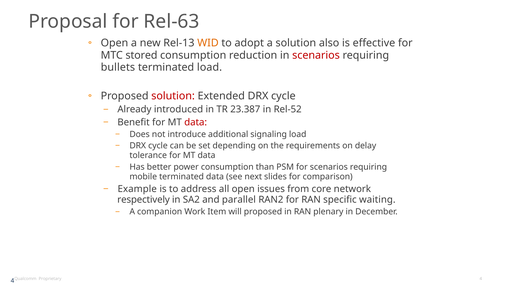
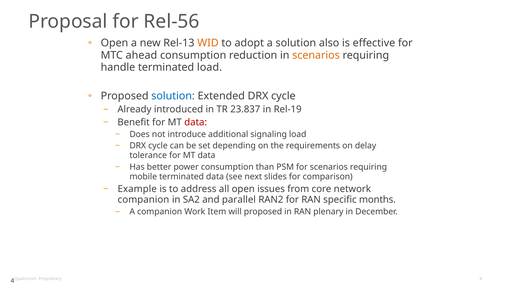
Rel-63: Rel-63 -> Rel-56 (172, 22)
stored: stored -> ahead (141, 55)
scenarios colour: red -> orange (316, 55)
bullets: bullets -> handle (118, 67)
solution colour: red -> blue (173, 96)
23.387: 23.387 -> 23.837 (245, 109)
Rel-52: Rel-52 -> Rel-19 (288, 109)
respectively: respectively -> companion (143, 200)
waiting: waiting -> months (377, 200)
